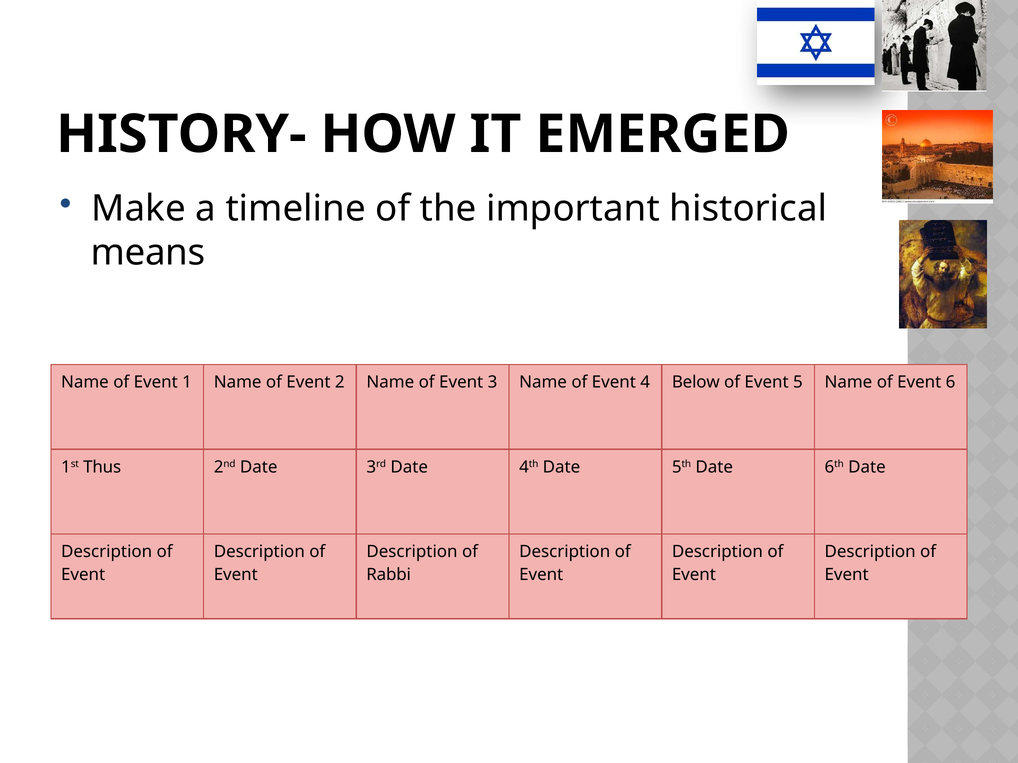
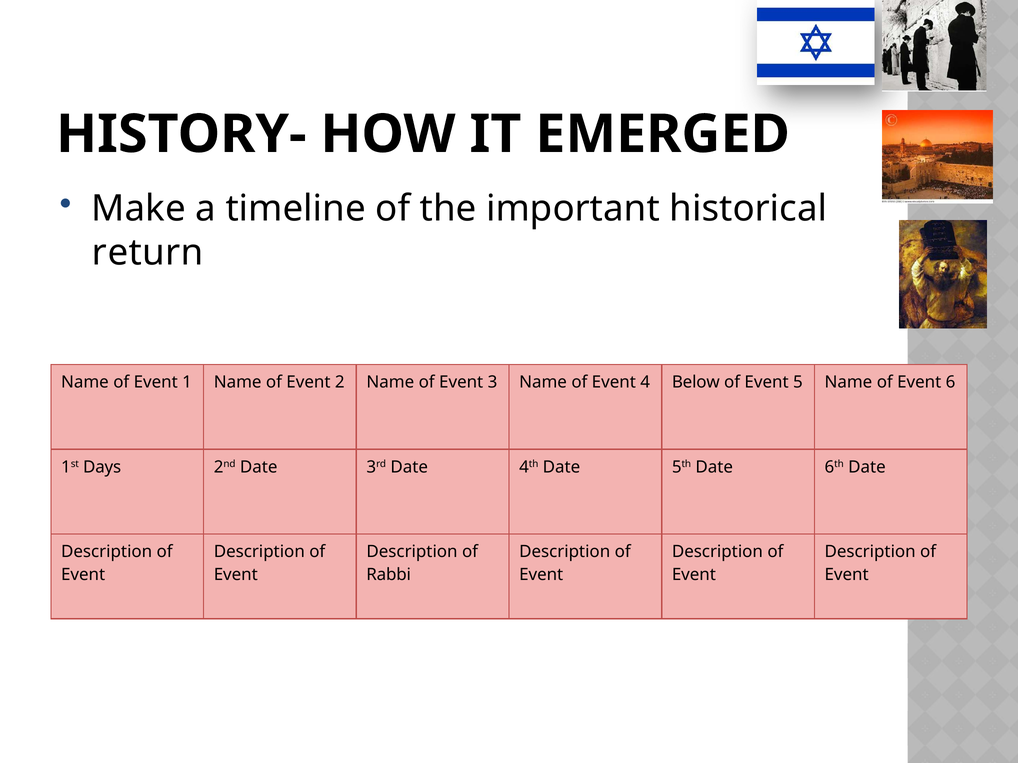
means: means -> return (148, 253)
Thus: Thus -> Days (102, 467)
